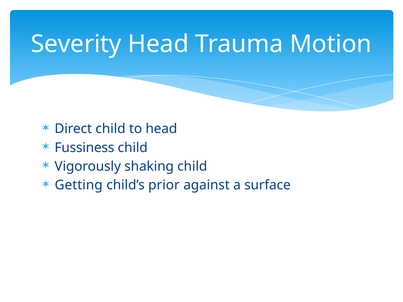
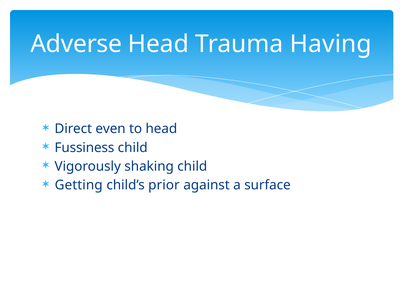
Severity: Severity -> Adverse (76, 44)
Motion: Motion -> Having (331, 44)
Direct child: child -> even (111, 129)
